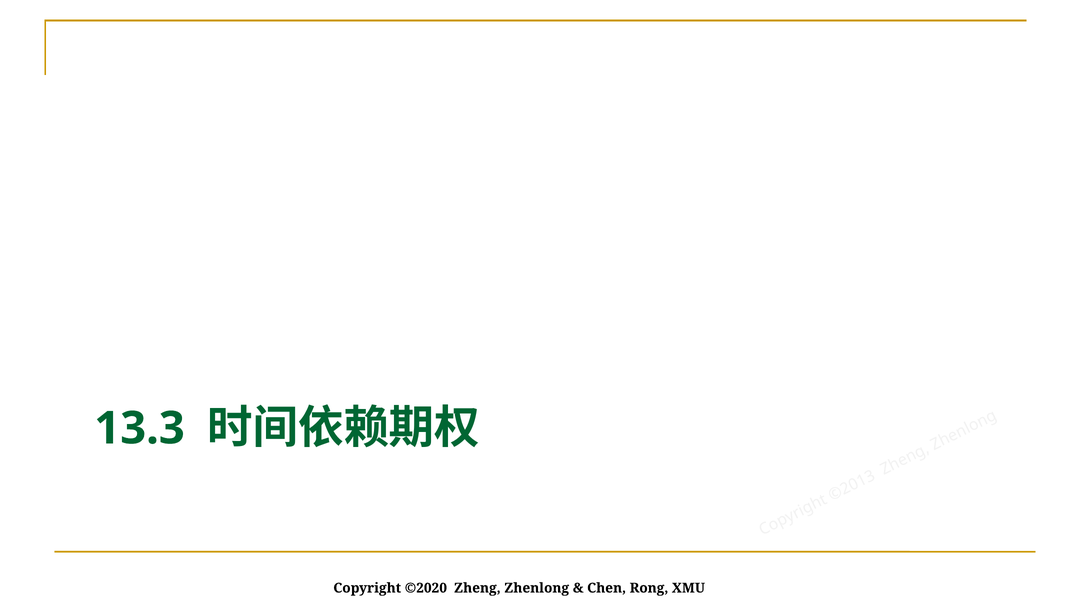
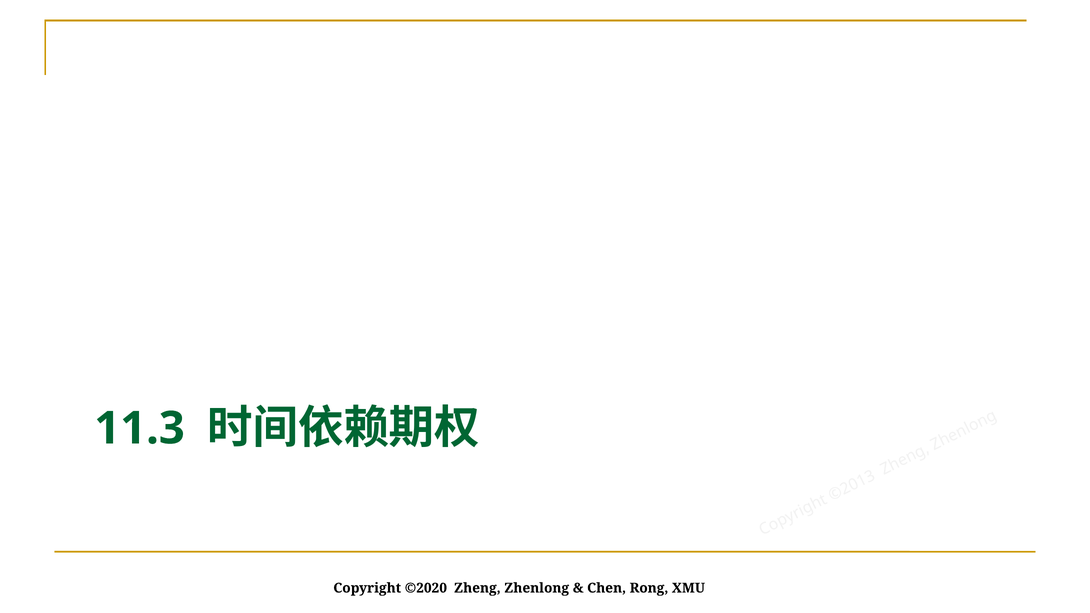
13.3: 13.3 -> 11.3 (140, 428)
